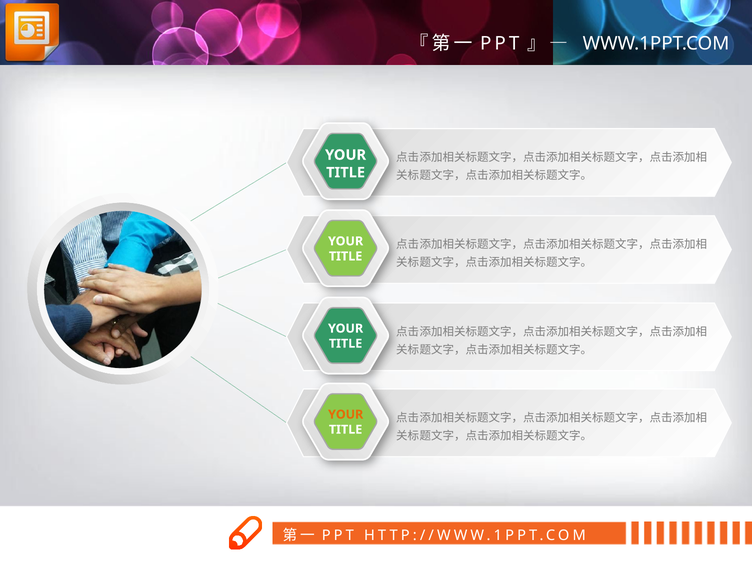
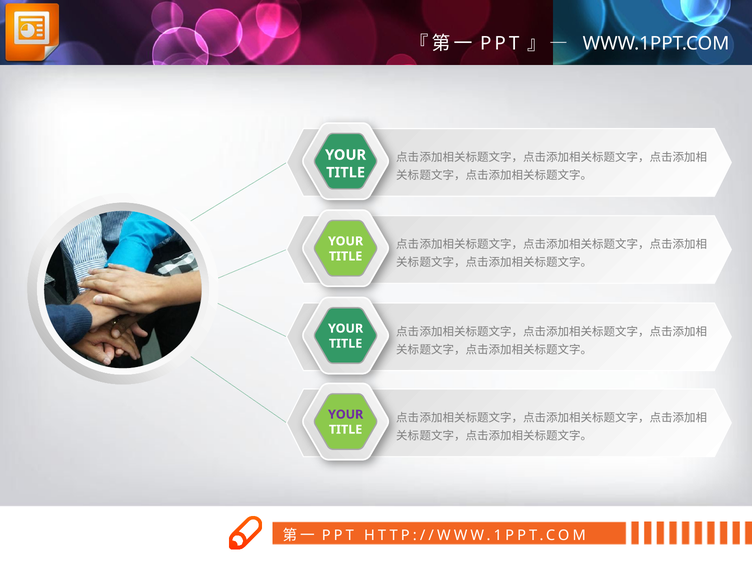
YOUR colour: orange -> purple (346, 415)
